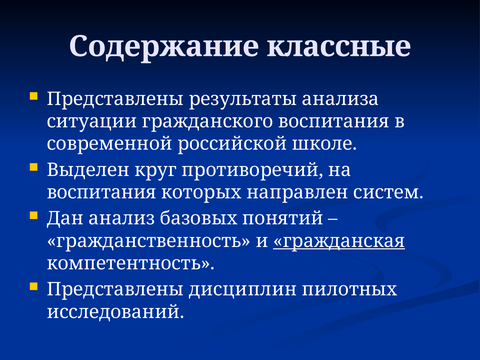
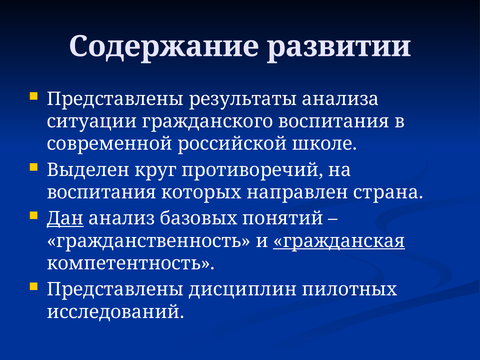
классные: классные -> развитии (339, 46)
систем: систем -> страна (388, 192)
Дан underline: none -> present (65, 218)
